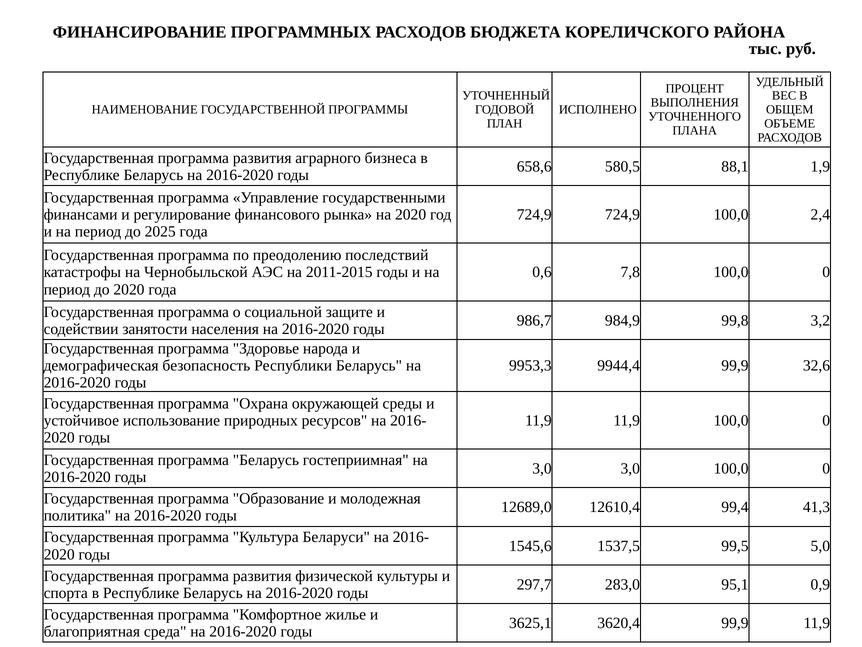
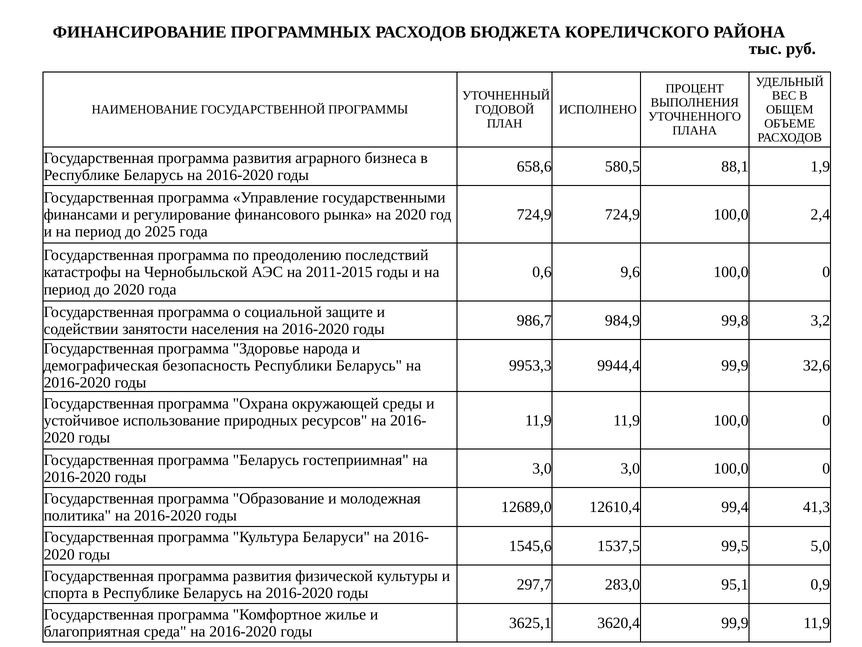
7,8: 7,8 -> 9,6 (630, 272)
